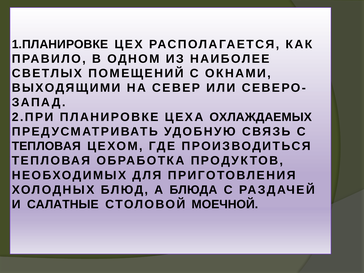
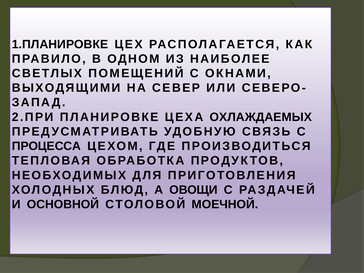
ТЕПЛОВАЯ: ТЕПЛОВАЯ -> ПРОЦЕССА (46, 146)
БЛЮДА: БЛЮДА -> ОВОЩИ (194, 190)
САЛАТНЫЕ: САЛАТНЫЕ -> ОСНОВНОЙ (63, 204)
